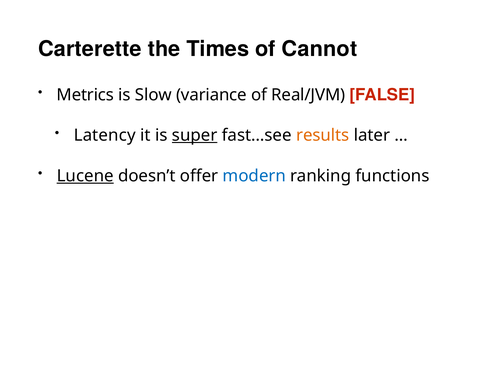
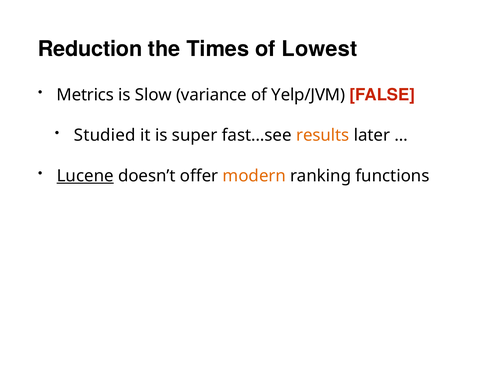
Carterette: Carterette -> Reduction (90, 49)
Cannot: Cannot -> Lowest (319, 49)
Real/JVM: Real/JVM -> Yelp/JVM (308, 95)
Latency: Latency -> Studied (105, 136)
super underline: present -> none (195, 136)
modern colour: blue -> orange (254, 176)
